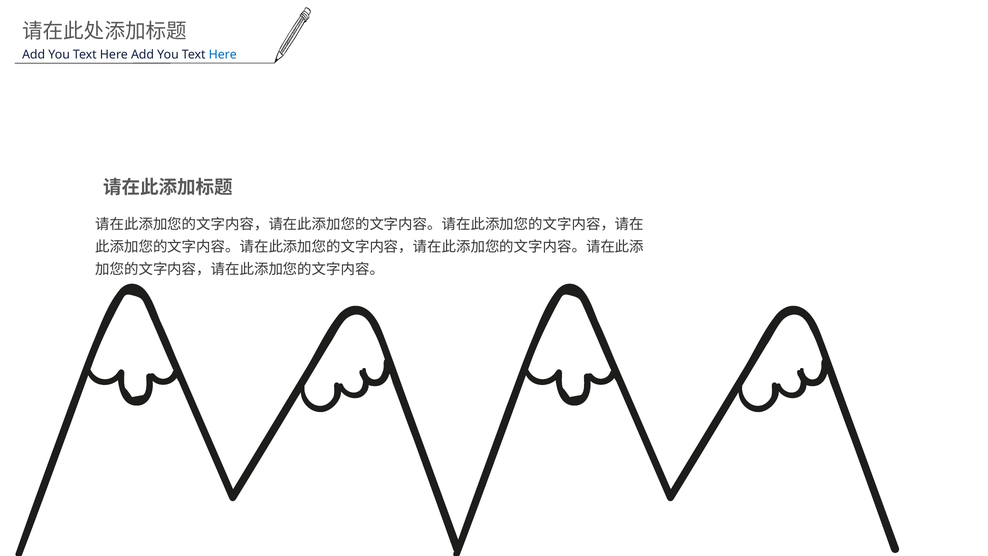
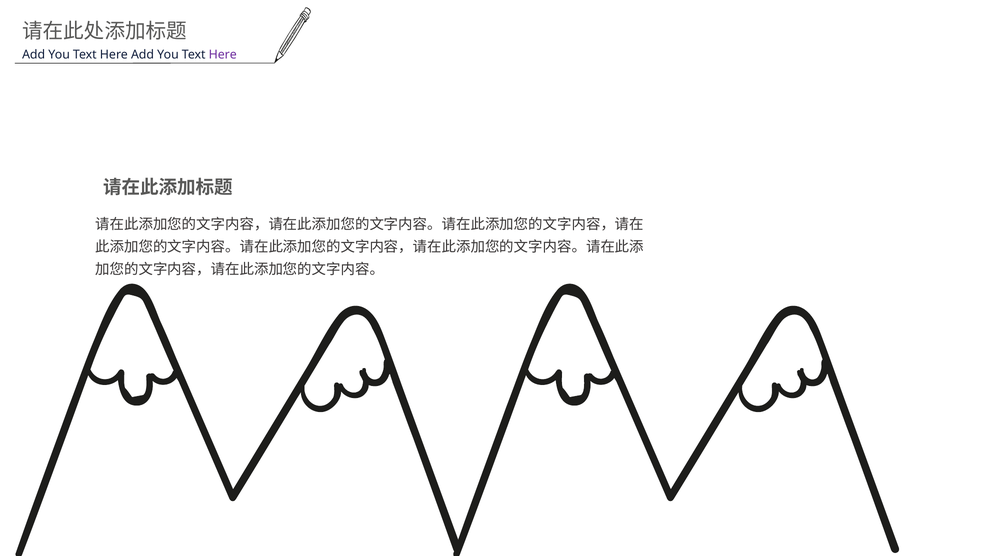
Here colour: blue -> purple (223, 55)
